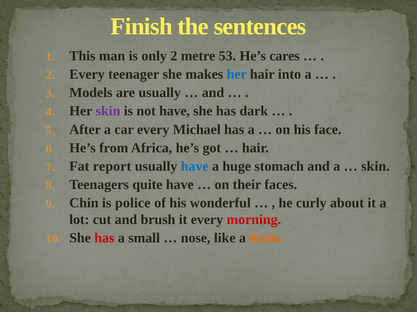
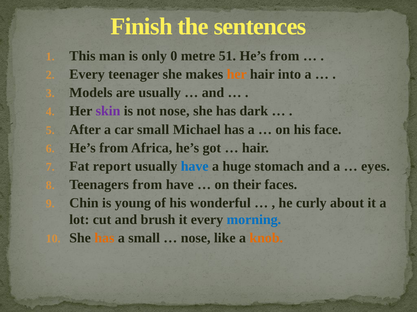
only 2: 2 -> 0 (174, 56)
53: 53 -> 51 (227, 56)
cares: cares -> from (284, 56)
her colour: blue -> orange (237, 75)
not have: have -> nose (174, 111)
car every: every -> small (153, 130)
skin: skin -> eyes (375, 167)
Teenagers quite: quite -> from (147, 185)
police: police -> young (133, 203)
morning colour: red -> blue (254, 220)
has colour: red -> orange (104, 239)
